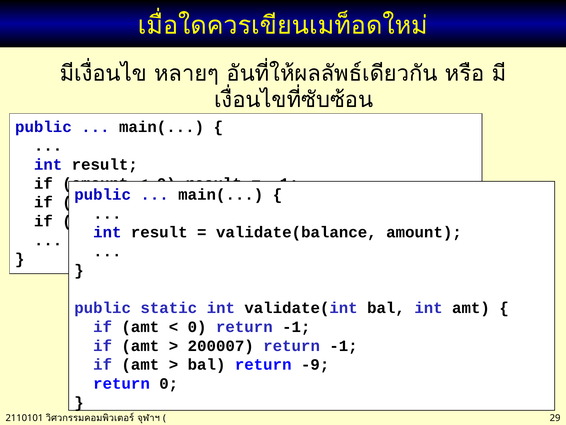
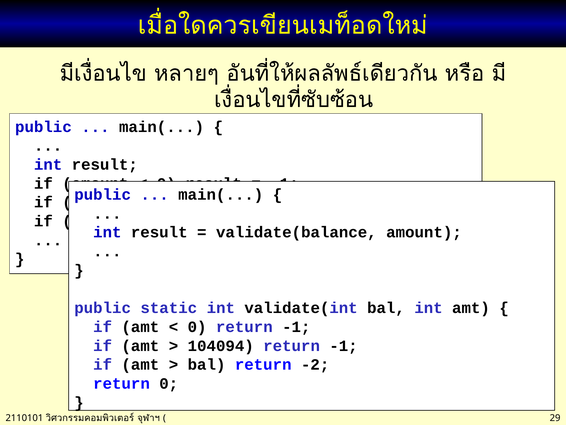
200007: 200007 -> 104094 (221, 345)
-9: -9 -> -2 (315, 364)
